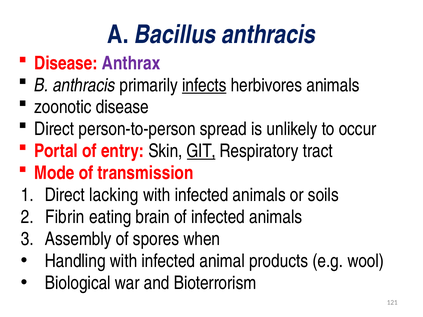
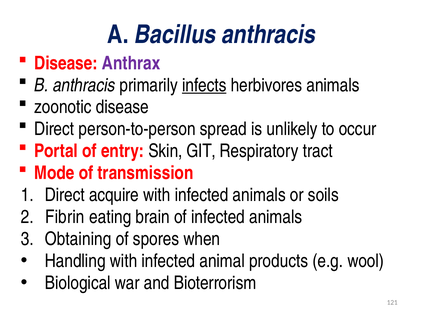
GIT underline: present -> none (201, 151)
lacking: lacking -> acquire (114, 195)
Assembly: Assembly -> Obtaining (78, 239)
